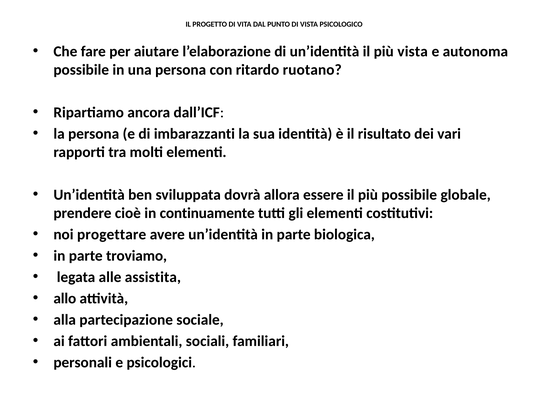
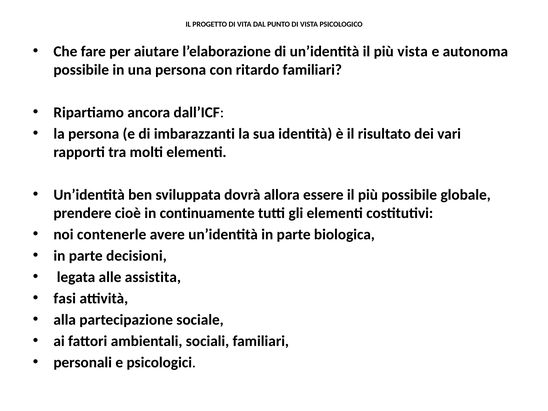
ritardo ruotano: ruotano -> familiari (312, 70)
progettare: progettare -> contenerle (112, 234)
troviamo: troviamo -> decisioni (136, 256)
allo: allo -> fasi (65, 298)
